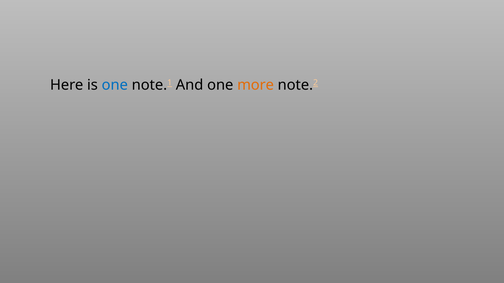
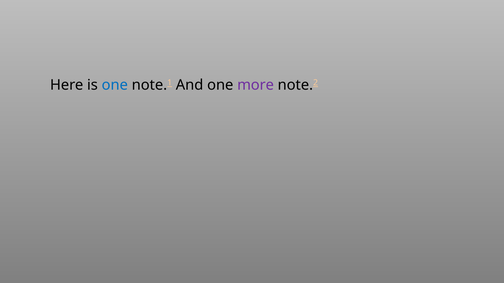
more colour: orange -> purple (256, 85)
